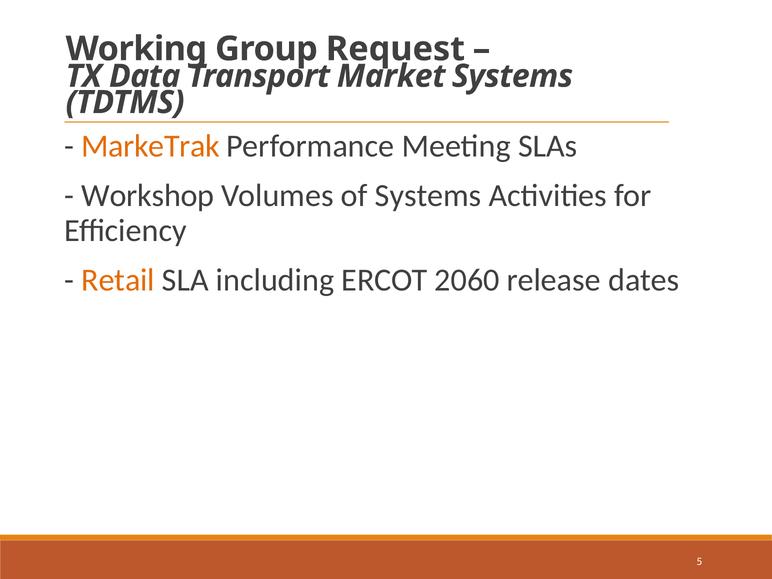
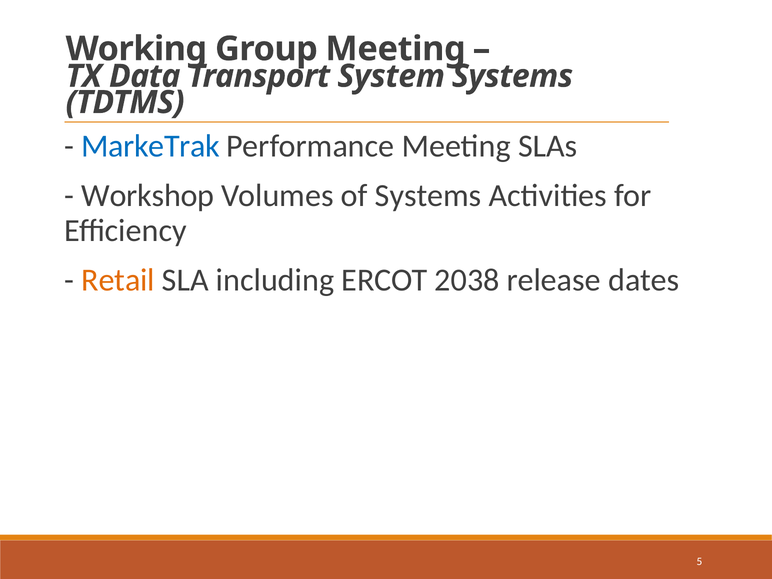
Group Request: Request -> Meeting (396, 49)
Market: Market -> System (391, 76)
MarkeTrak colour: orange -> blue (150, 146)
2060: 2060 -> 2038 (467, 280)
